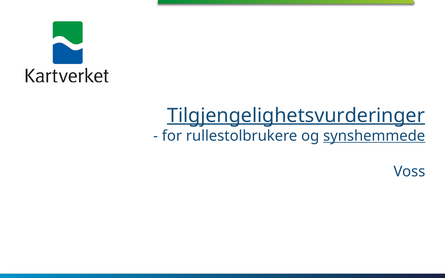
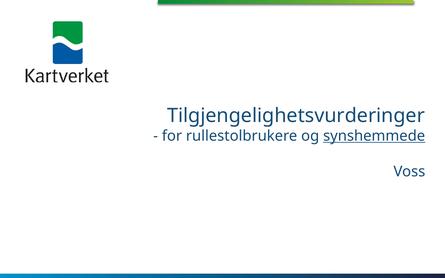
Tilgjengelighetsvurderinger underline: present -> none (296, 116)
